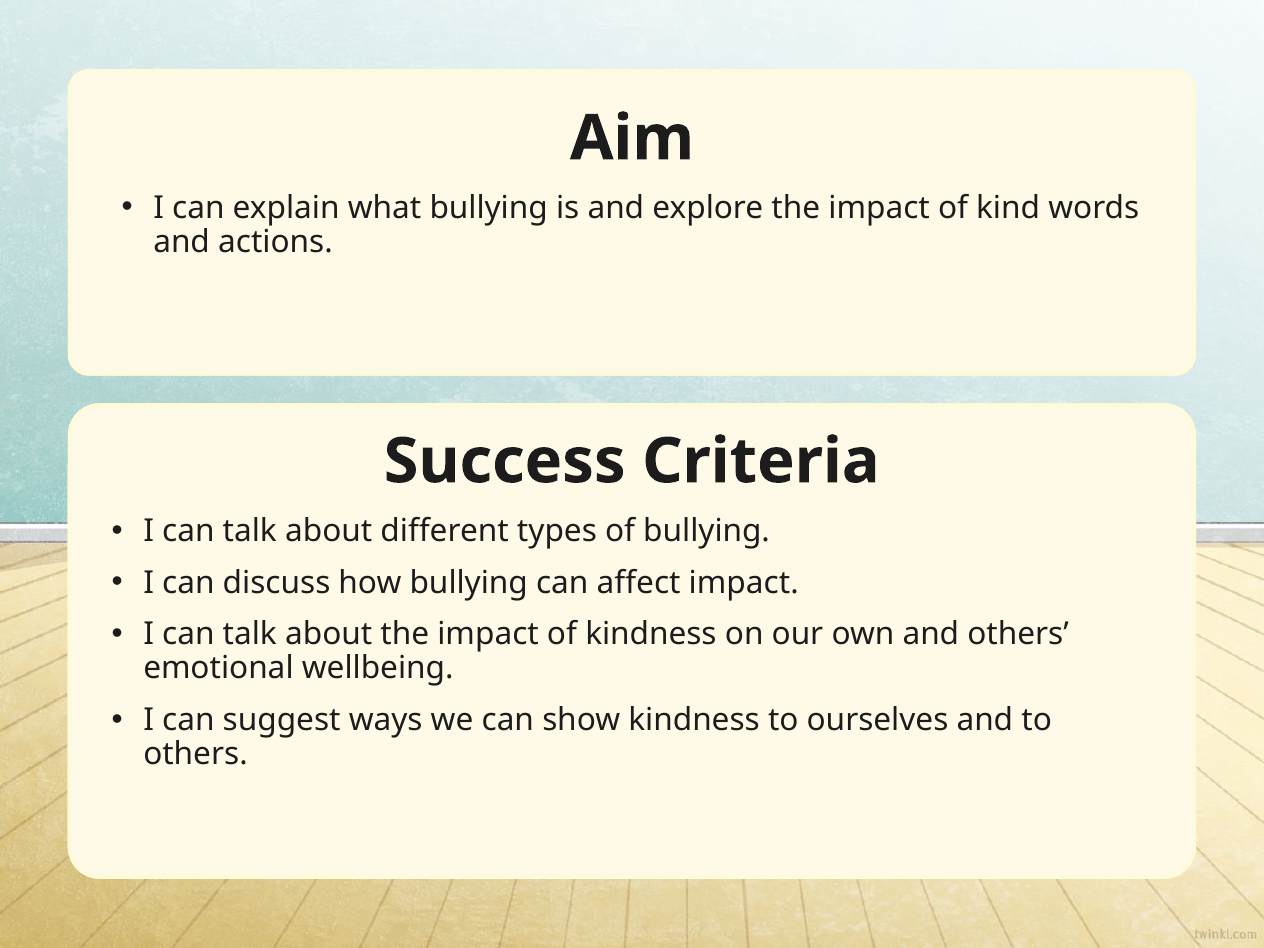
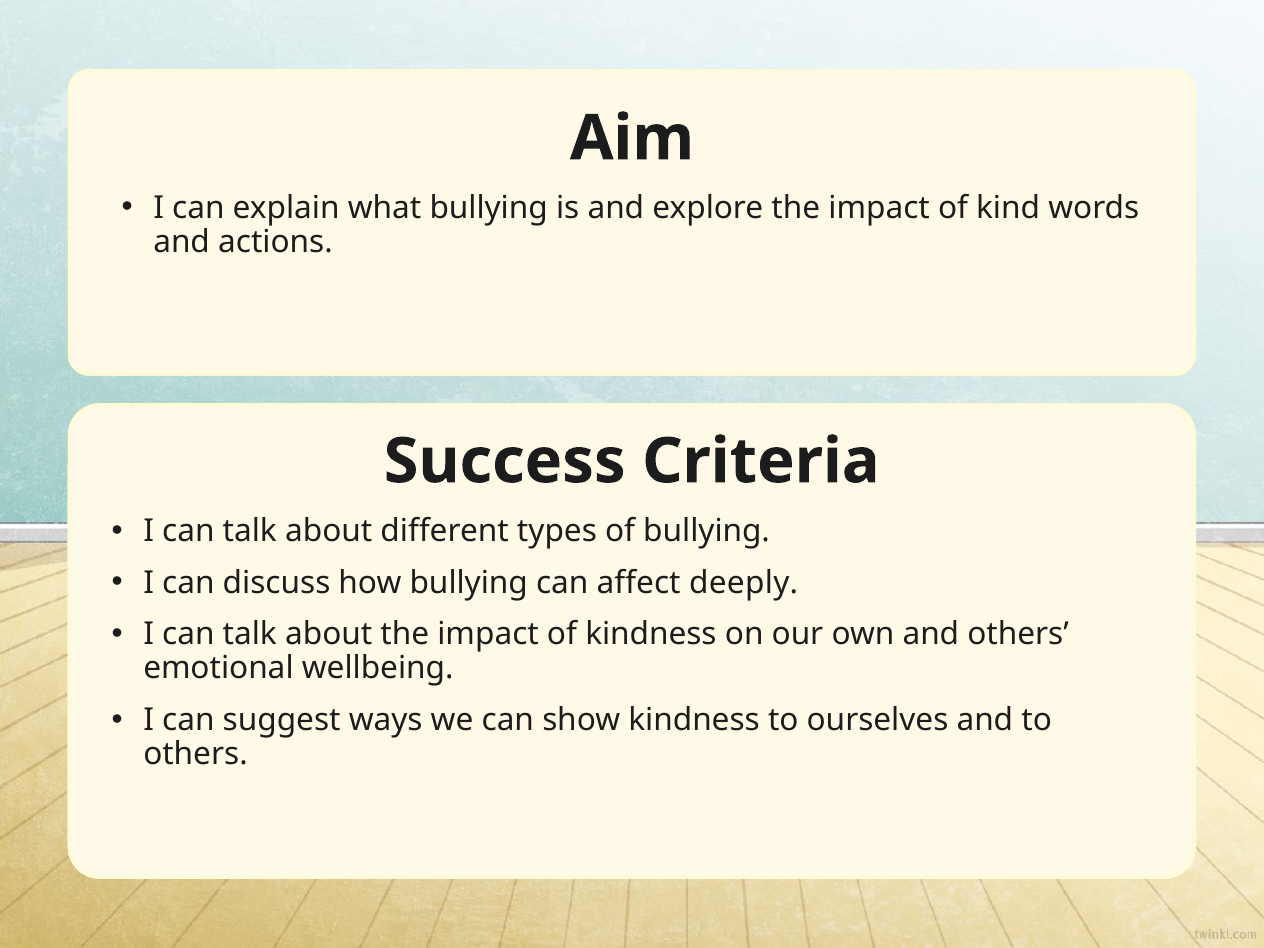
affect impact: impact -> deeply (744, 583)
